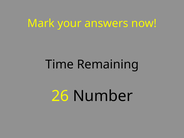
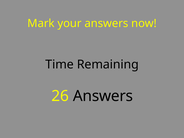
26 Number: Number -> Answers (103, 96)
